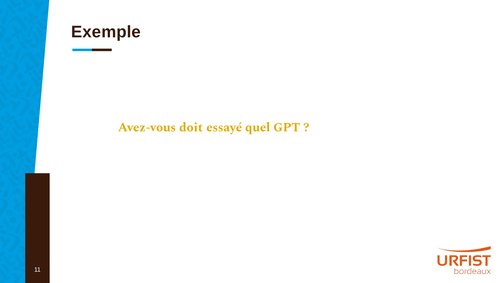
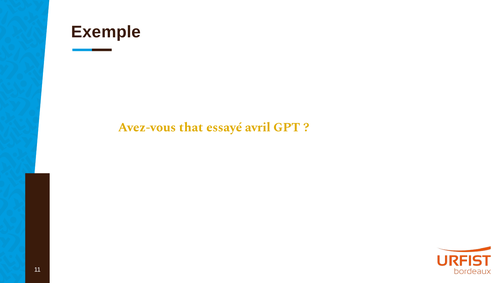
doit: doit -> that (191, 127)
quel: quel -> avril (258, 127)
